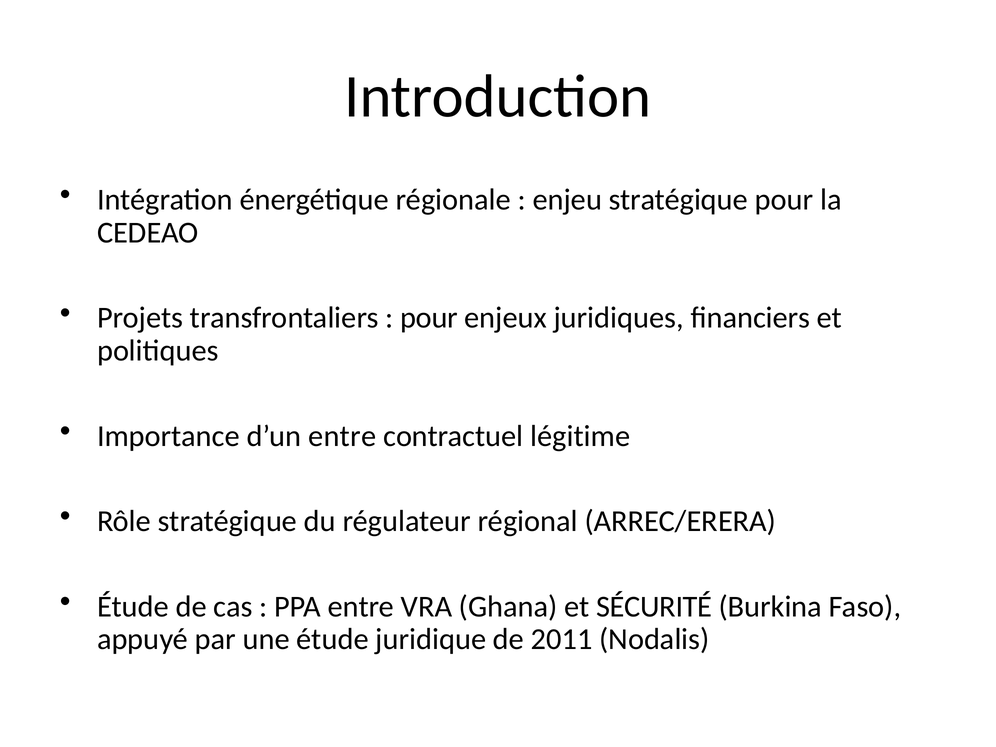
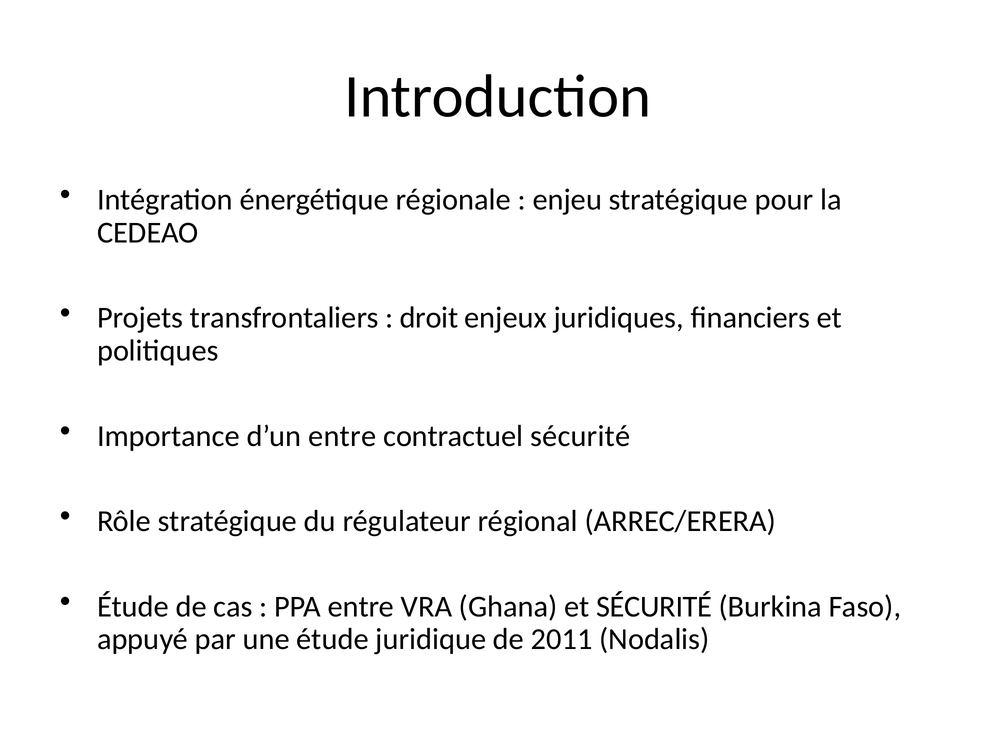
pour: pour -> droit (429, 318)
contractuel légitime: légitime -> sécurité (580, 436)
